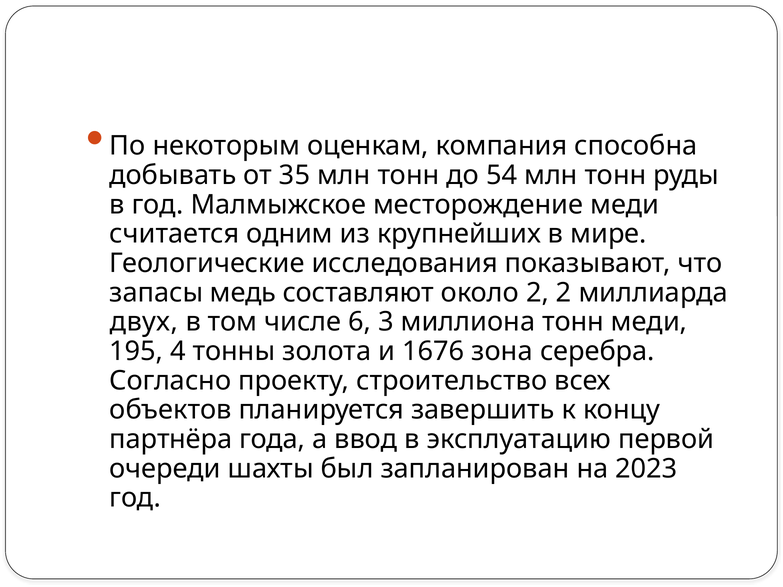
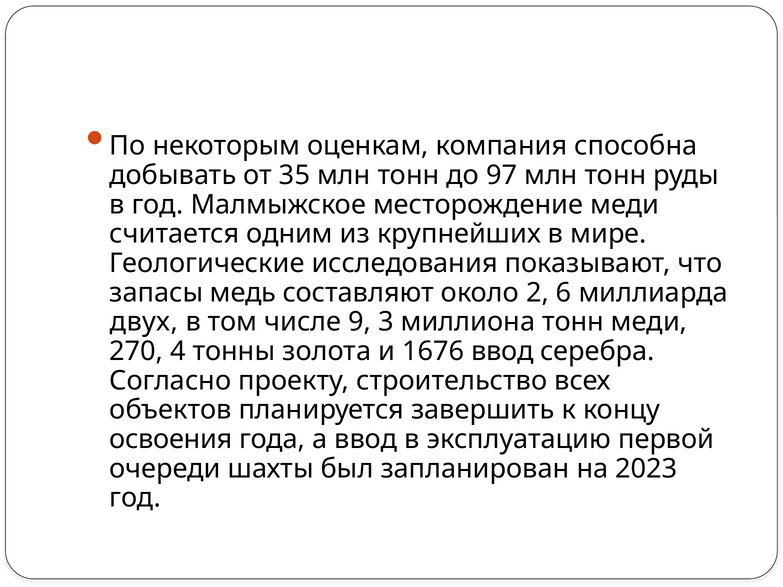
54: 54 -> 97 (502, 175)
2 2: 2 -> 6 (564, 293)
6: 6 -> 9 (360, 322)
195: 195 -> 270 (136, 351)
1676 зона: зона -> ввод (502, 351)
партнёра: партнёра -> освоения (171, 440)
